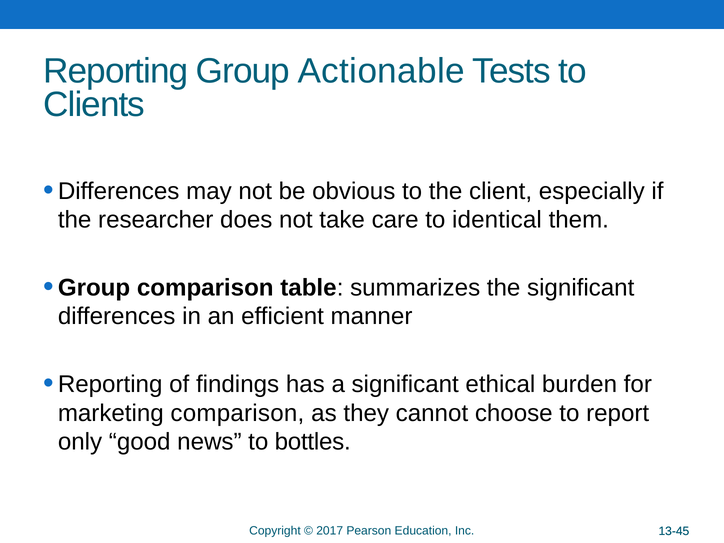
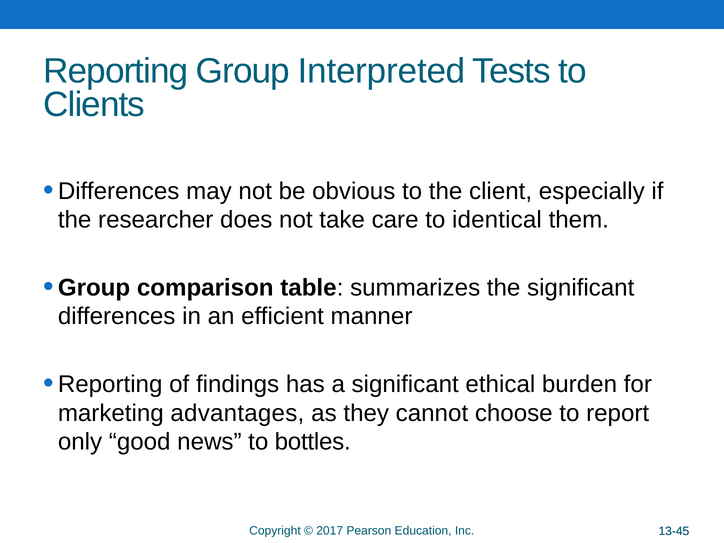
Actionable: Actionable -> Interpreted (382, 71)
marketing comparison: comparison -> advantages (237, 413)
